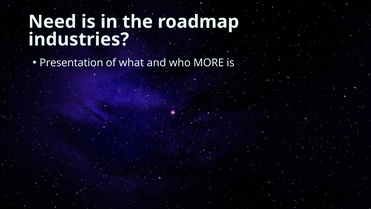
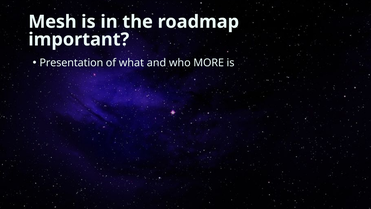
Need: Need -> Mesh (52, 22)
industries: industries -> important (79, 39)
